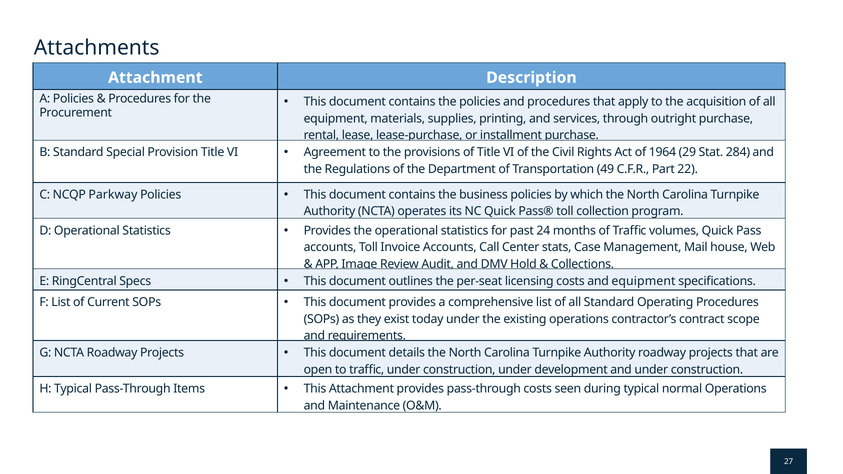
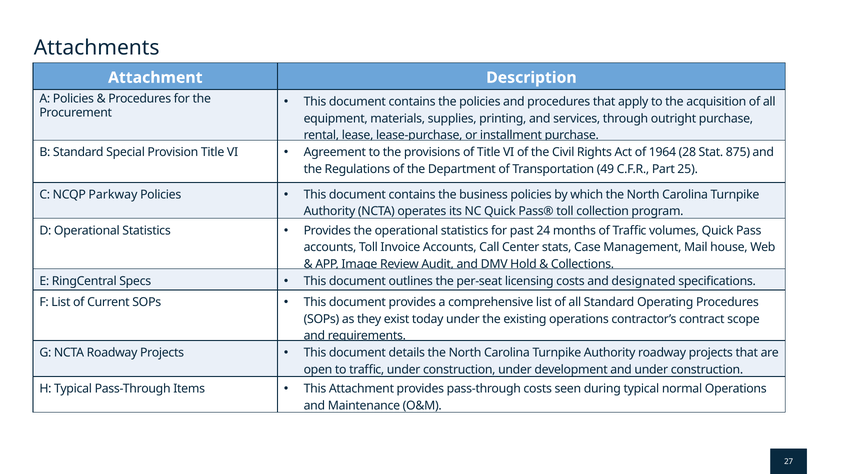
29: 29 -> 28 (687, 152)
284: 284 -> 875 (738, 152)
22: 22 -> 25 (688, 169)
and equipment: equipment -> designated (644, 281)
